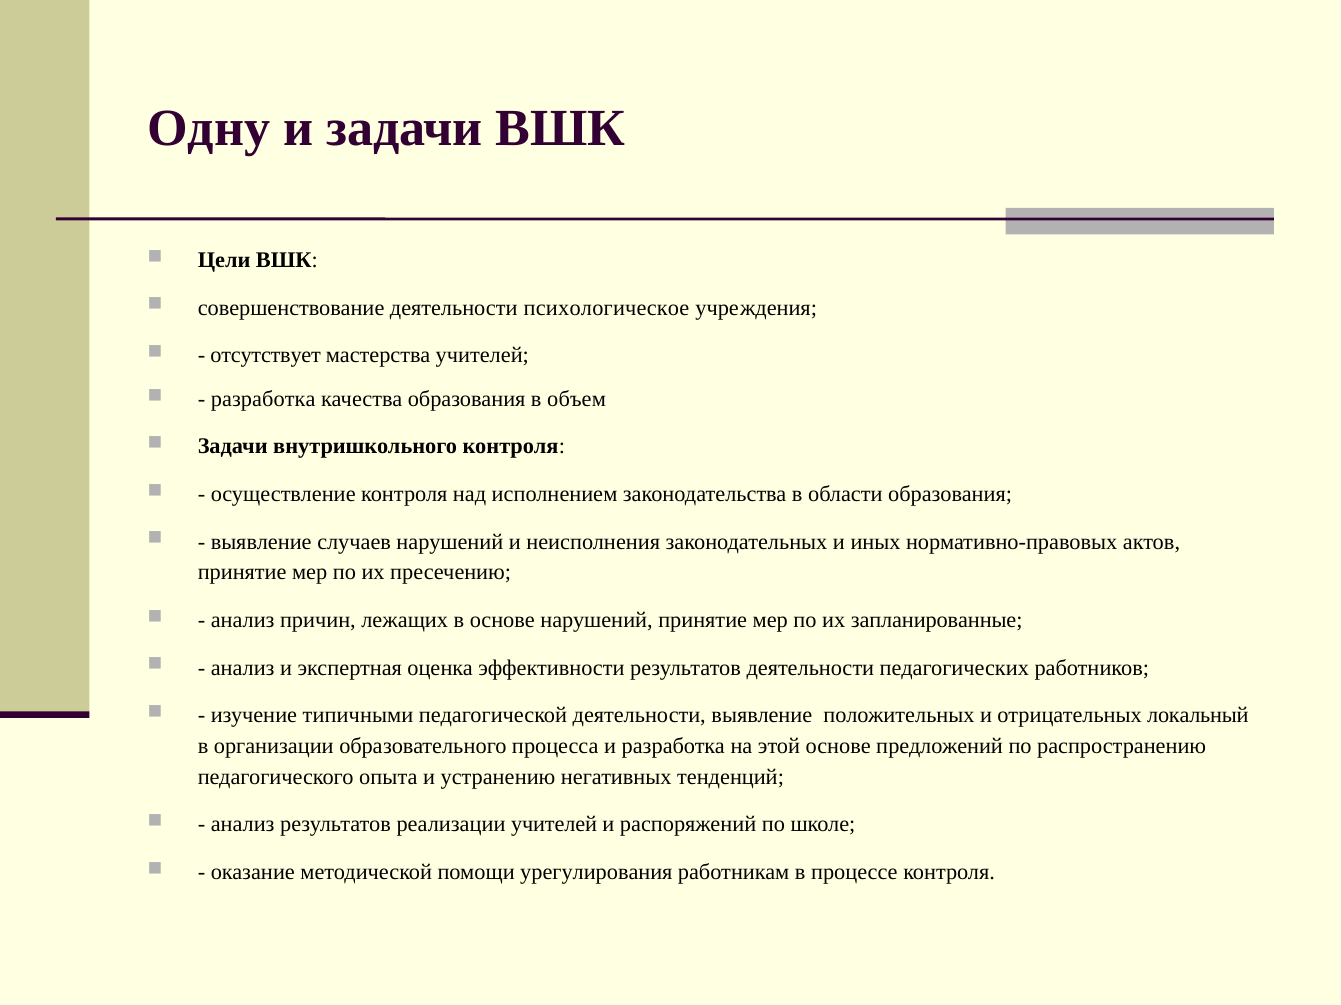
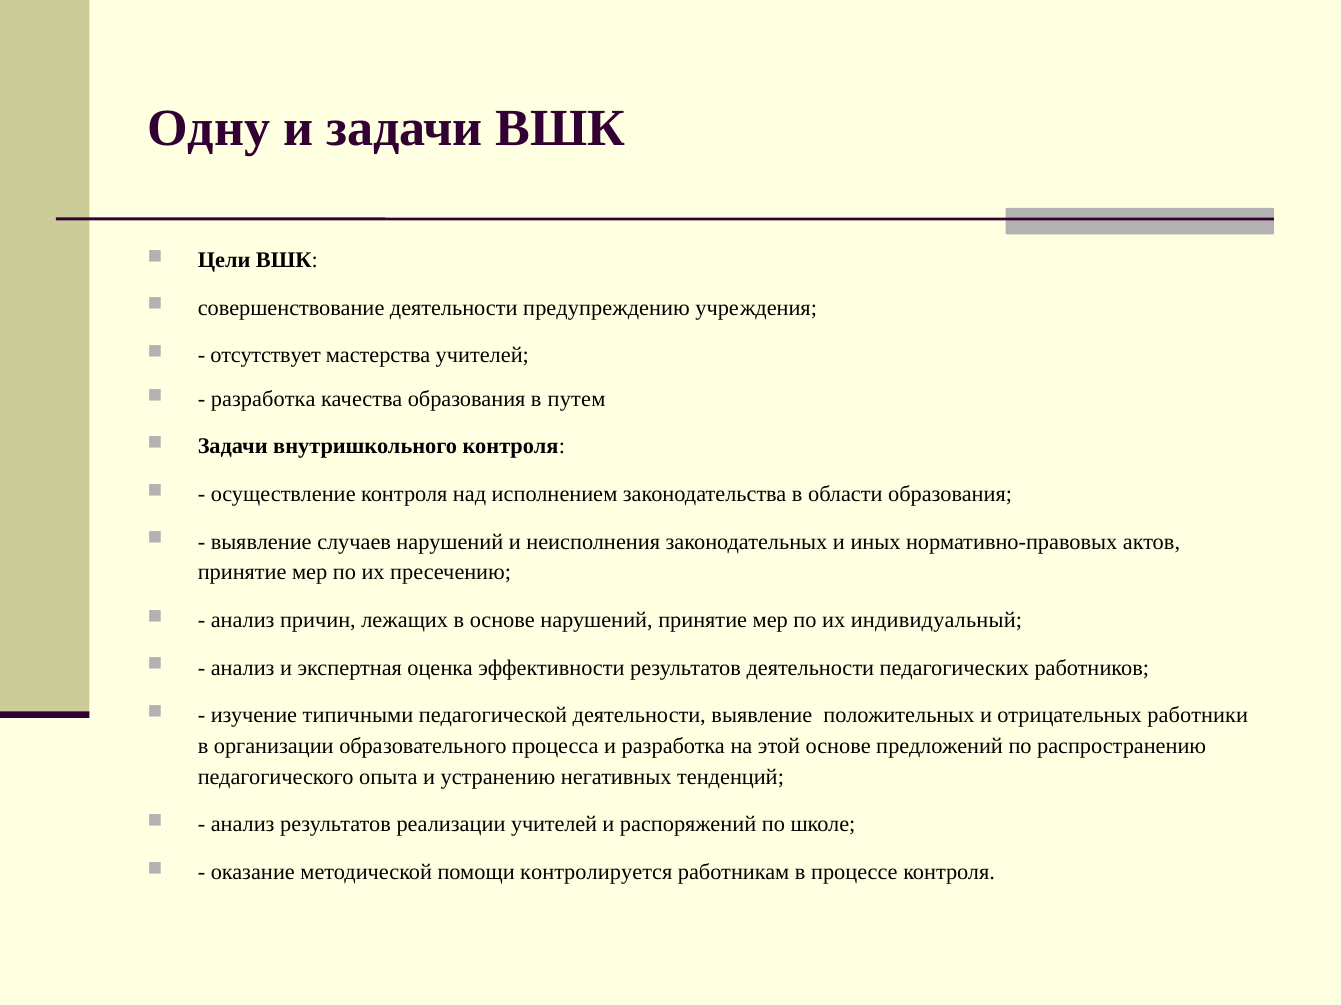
психологическое: психологическое -> предупреждению (607, 308)
объем: объем -> путем (577, 399)
запланированные: запланированные -> индивидуальный (936, 621)
локальный: локальный -> работники (1198, 716)
урегулирования: урегулирования -> контролируется (596, 873)
